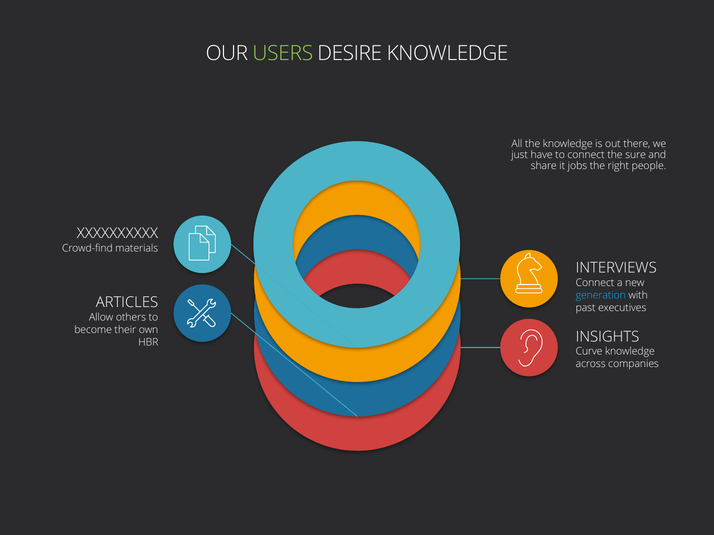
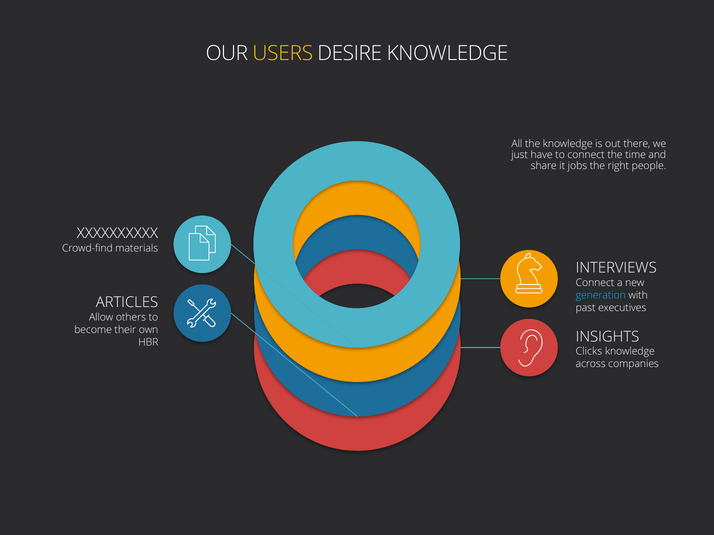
USERS colour: light green -> yellow (283, 53)
sure: sure -> time (636, 155)
Curve: Curve -> Clicks (589, 352)
